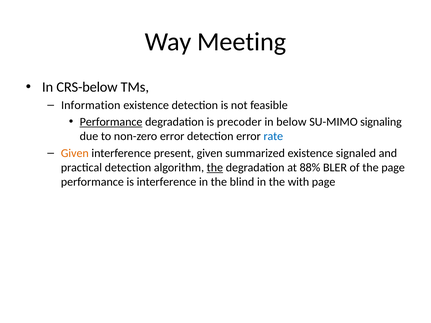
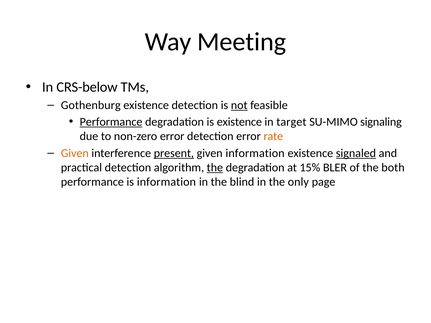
Information: Information -> Gothenburg (91, 105)
not underline: none -> present (239, 105)
is precoder: precoder -> existence (239, 122)
below: below -> target (291, 122)
rate colour: blue -> orange (273, 136)
present underline: none -> present (174, 153)
given summarized: summarized -> information (255, 153)
signaled underline: none -> present (356, 153)
88%: 88% -> 15% (310, 168)
the page: page -> both (393, 168)
is interference: interference -> information (166, 182)
with: with -> only (298, 182)
